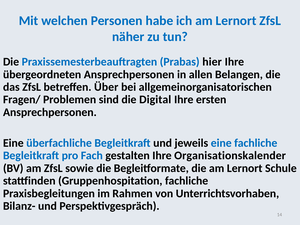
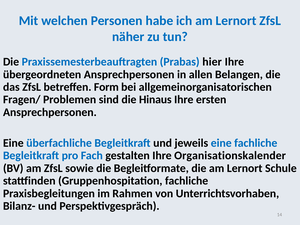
Über: Über -> Form (106, 87)
Digital: Digital -> Hinaus (155, 100)
